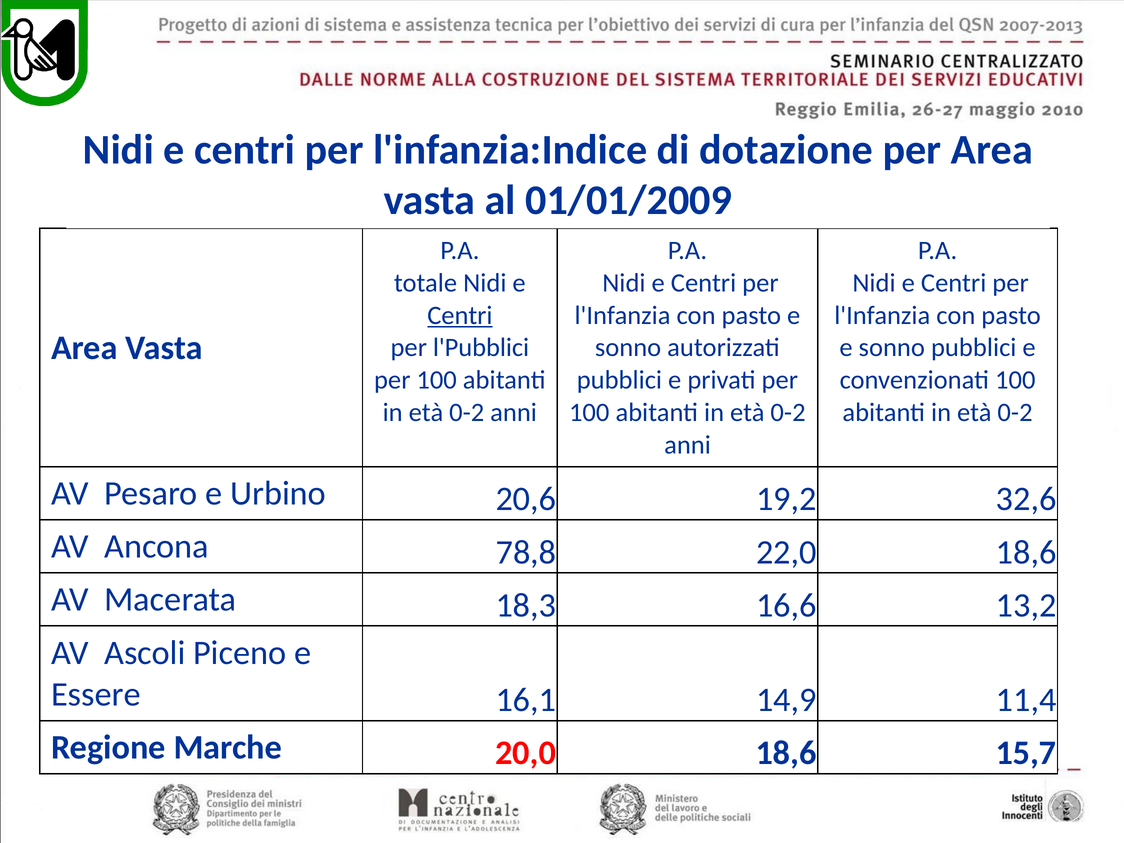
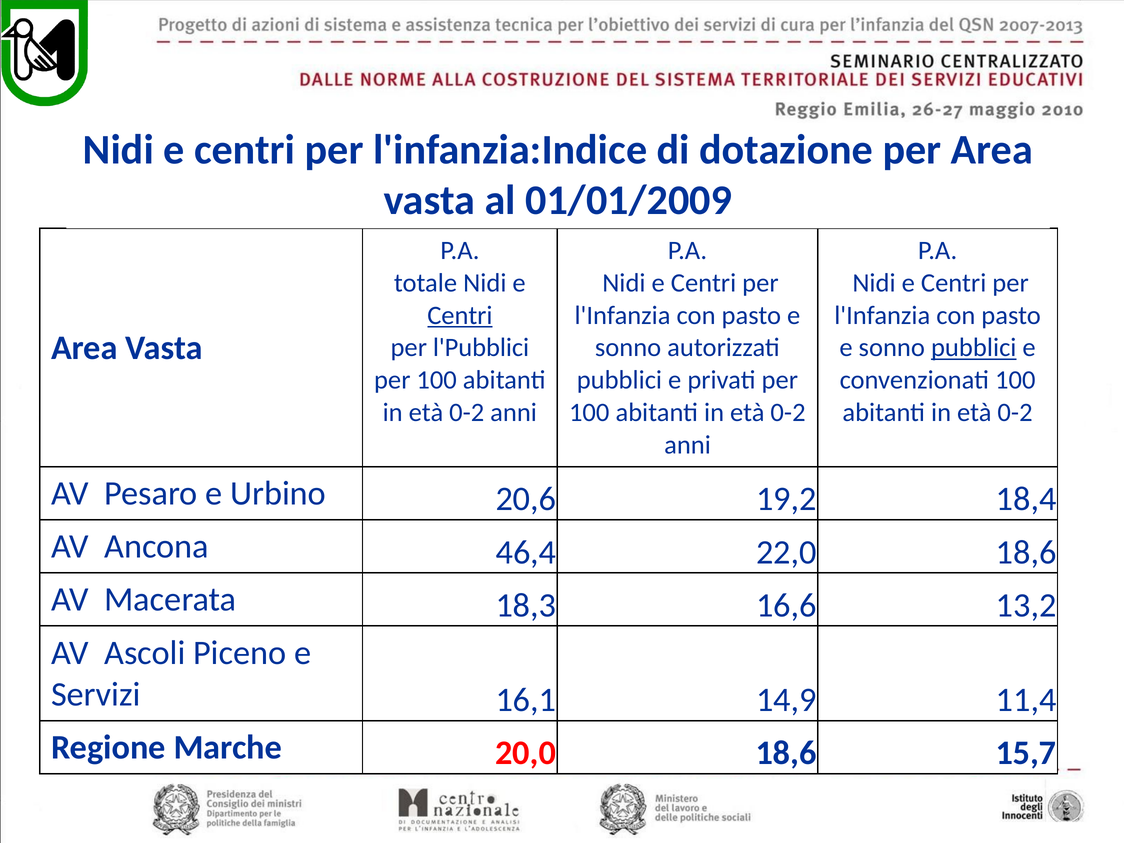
pubblici underline: none -> present (974, 348)
32,6: 32,6 -> 18,4 (1026, 499)
78,8: 78,8 -> 46,4 (526, 552)
Essere: Essere -> Servizi (96, 694)
